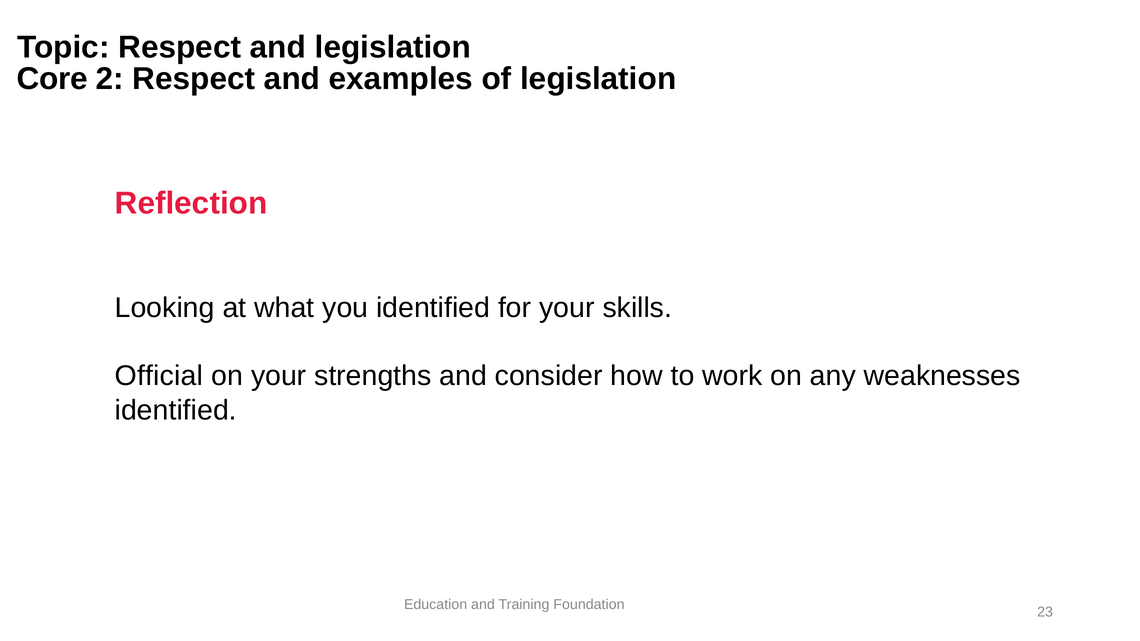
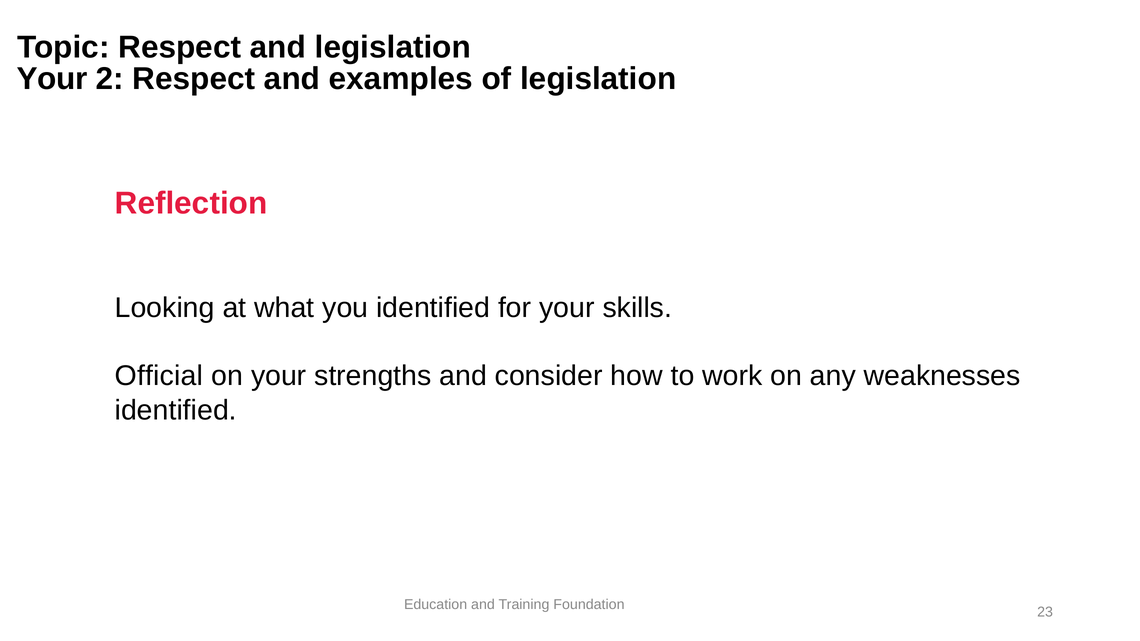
Core: Core -> Your (52, 79)
